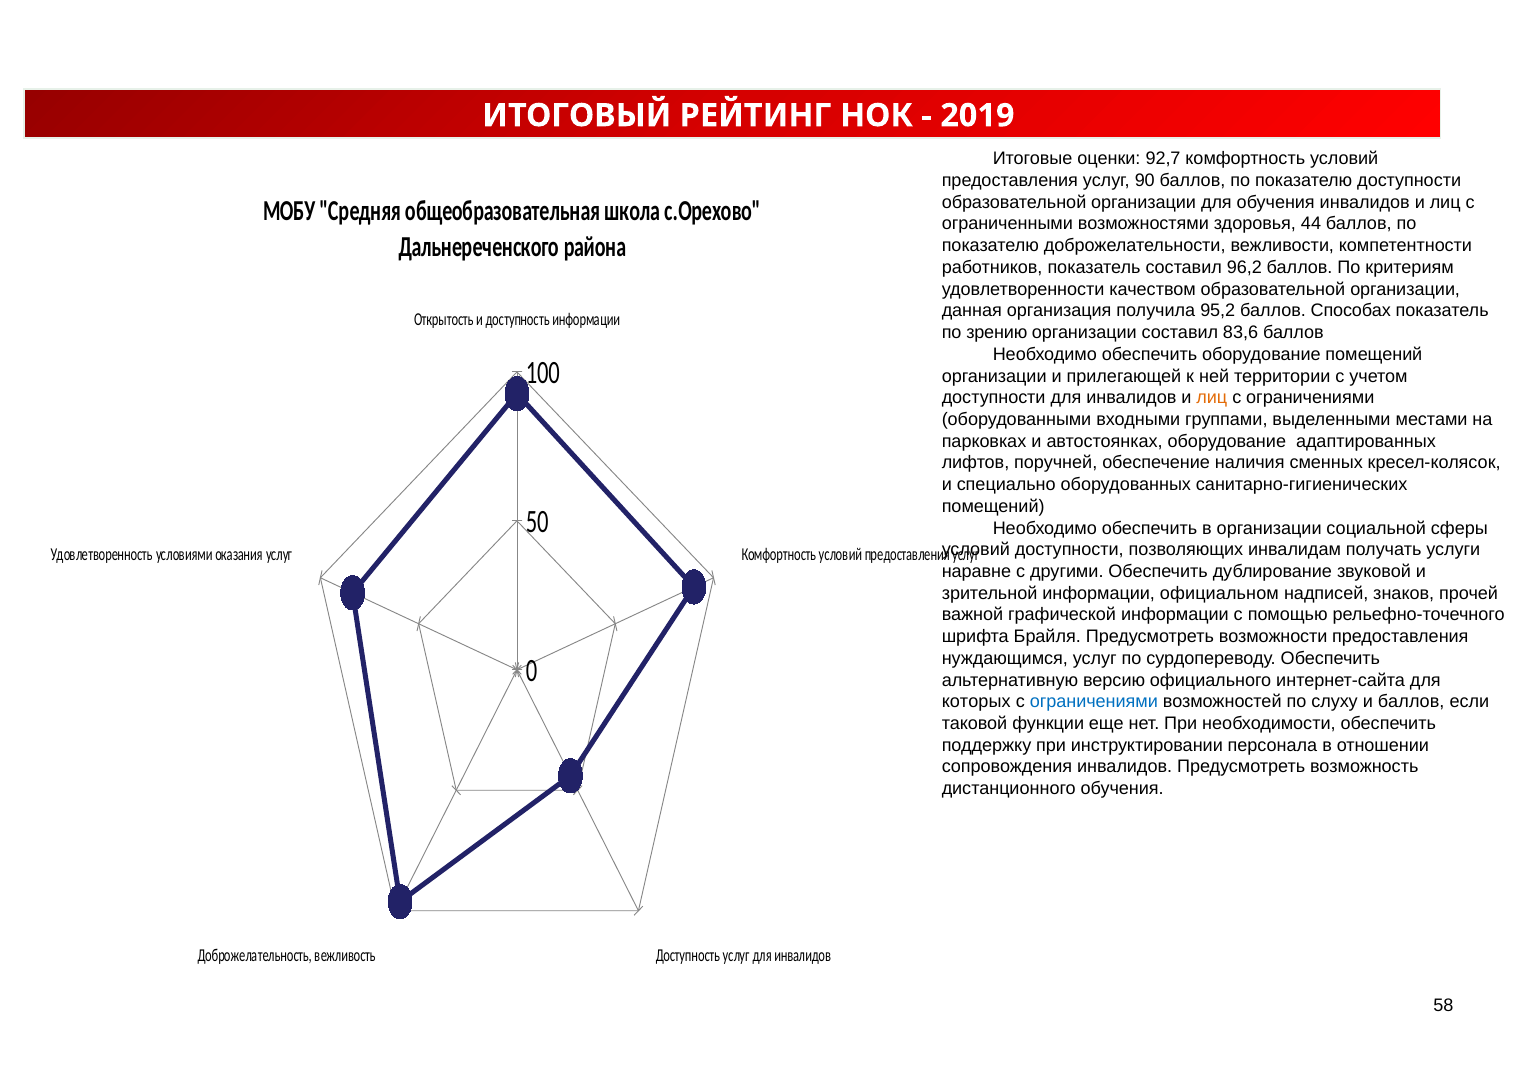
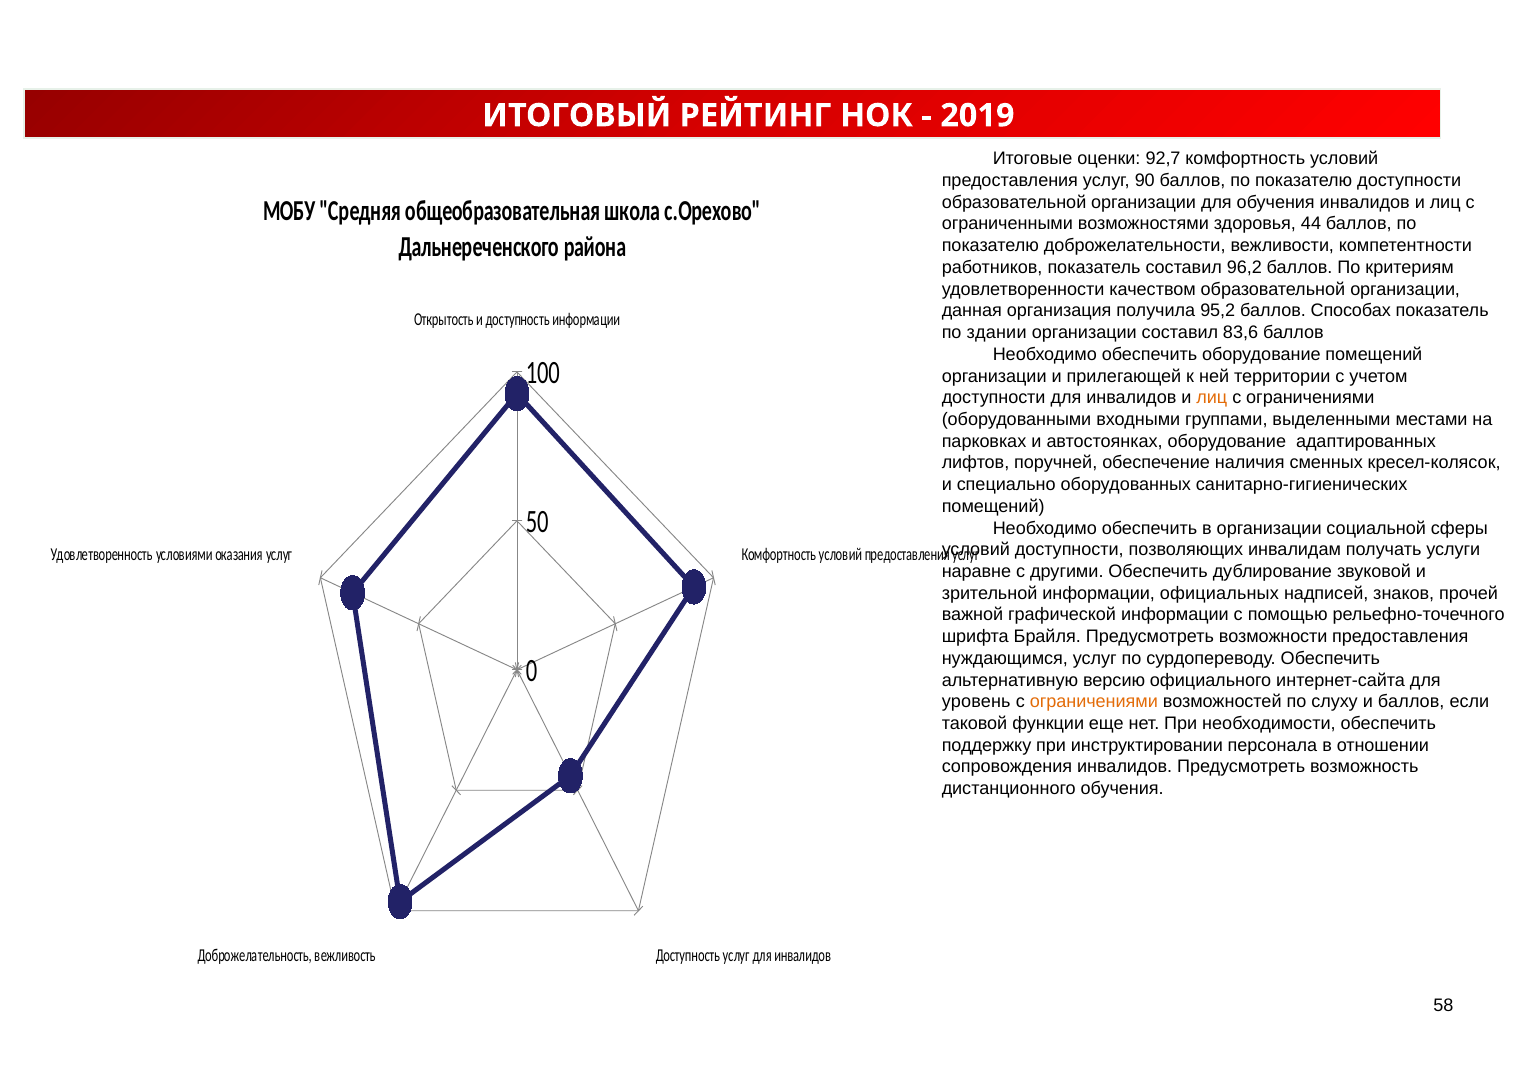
зрению: зрению -> здании (997, 332)
официальном: официальном -> официальных (1219, 593)
которых: которых -> уровень (976, 702)
ограничениями colour: blue -> orange (1094, 702)
